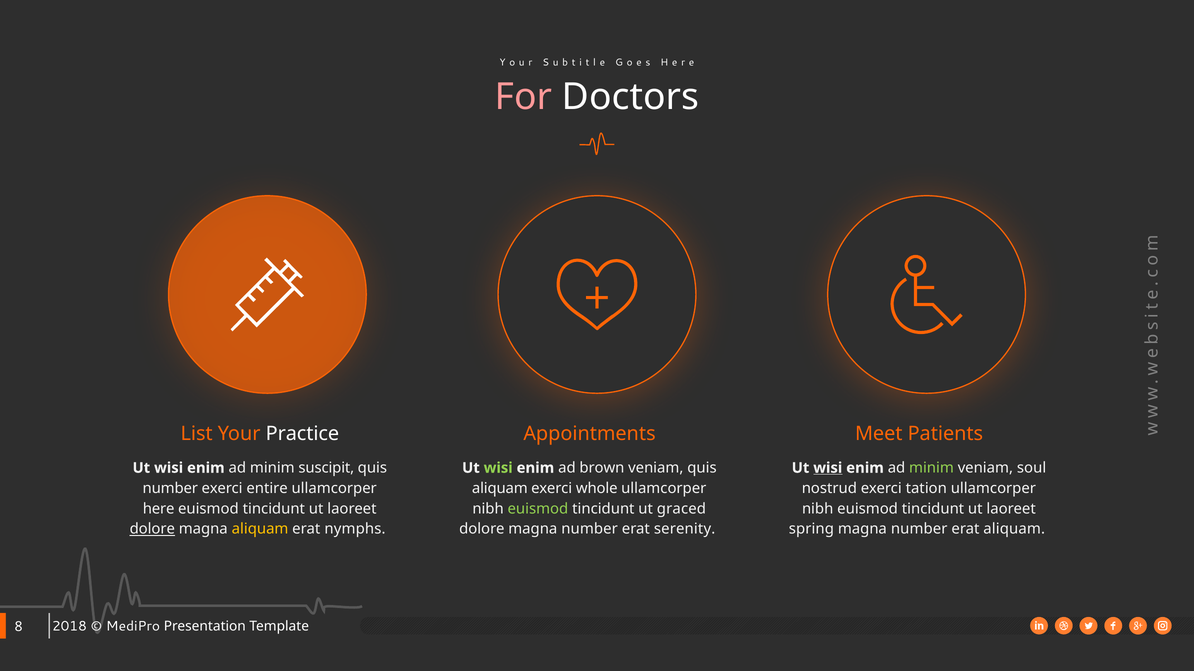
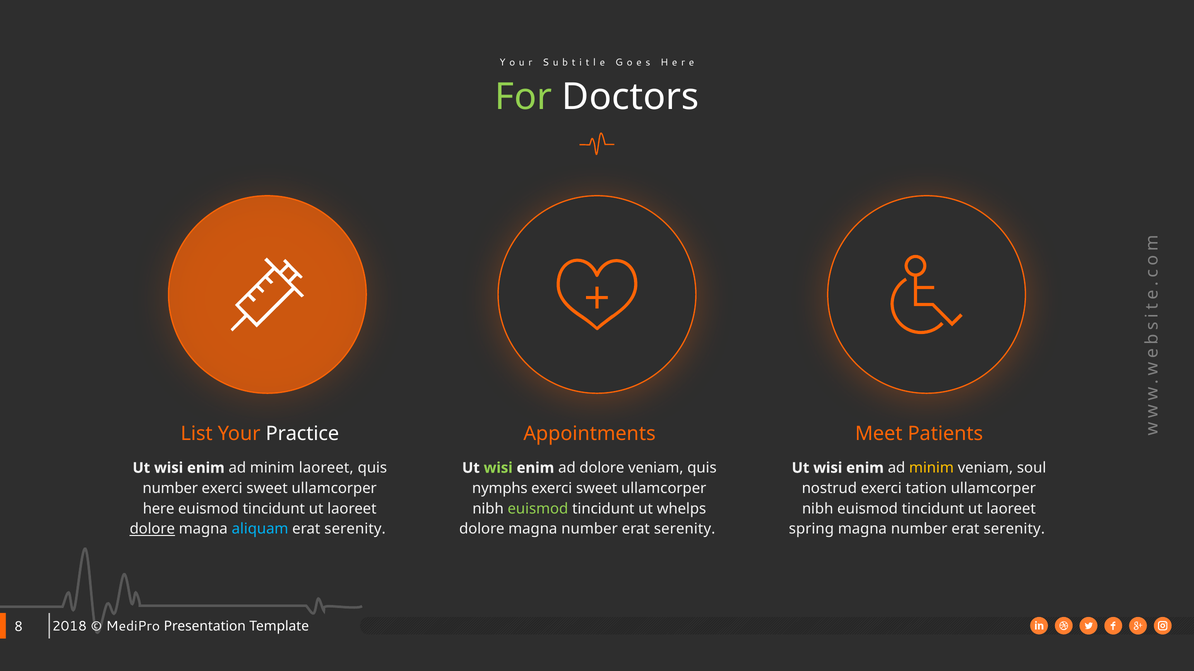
For colour: pink -> light green (524, 97)
minim suscipit: suscipit -> laoreet (326, 468)
ad brown: brown -> dolore (602, 468)
wisi underline: present -> none (828, 468)
minim colour: light green -> yellow (931, 468)
entire: entire -> sweet (267, 489)
aliquam: aliquam -> nymphs (500, 489)
whole: whole -> sweet (597, 489)
graced: graced -> whelps (682, 509)
aliquam colour: yellow -> light blue (260, 530)
nymphs: nymphs -> serenity (355, 530)
aliquam: aliquam -> serenity (1014, 530)
